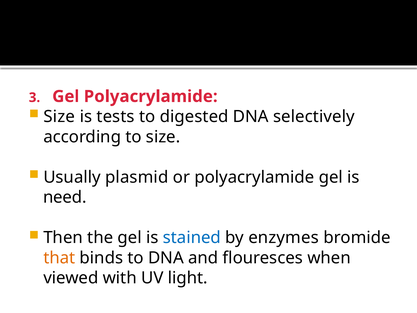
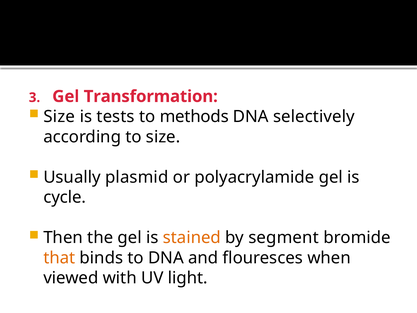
Gel Polyacrylamide: Polyacrylamide -> Transformation (151, 96)
digested: digested -> methods (194, 117)
need: need -> cycle (65, 197)
stained colour: blue -> orange (192, 237)
enzymes: enzymes -> segment (284, 237)
